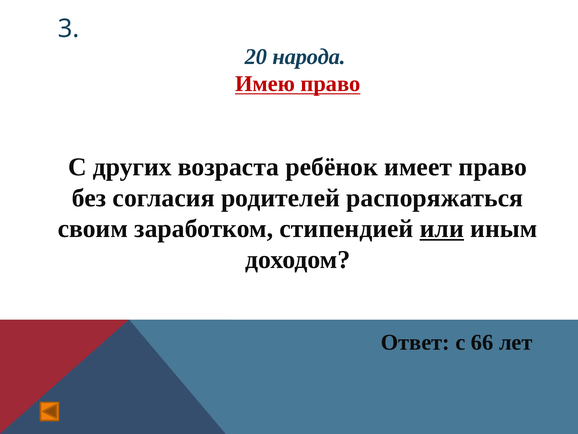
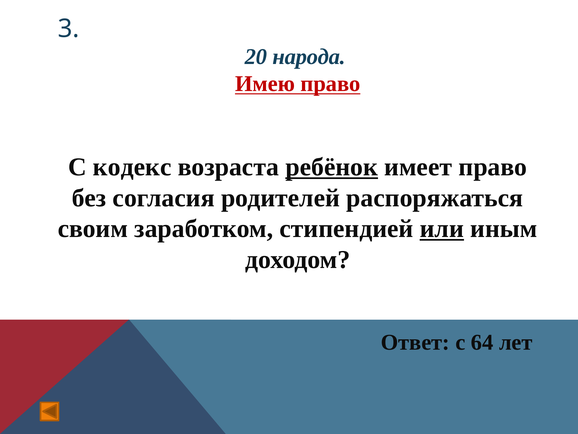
других: других -> кодекс (132, 167)
ребёнок underline: none -> present (332, 167)
66: 66 -> 64 (482, 342)
